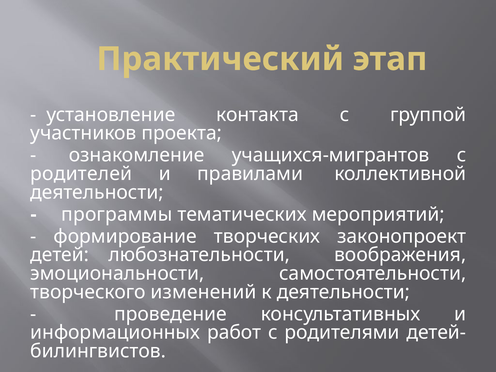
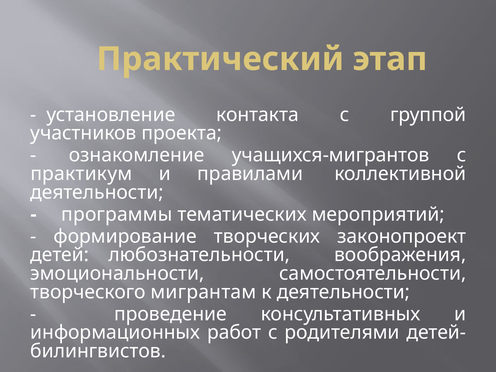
родителей: родителей -> практикум (81, 174)
изменений: изменений -> мигрантам (203, 292)
